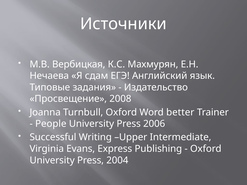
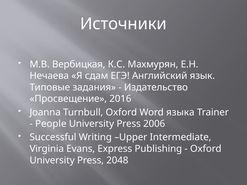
2008: 2008 -> 2016 (120, 99)
better: better -> языка (180, 112)
2004: 2004 -> 2048 (117, 160)
